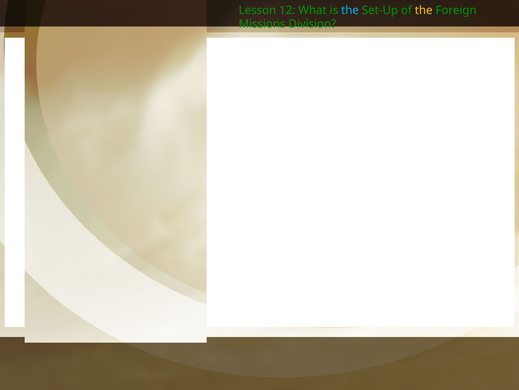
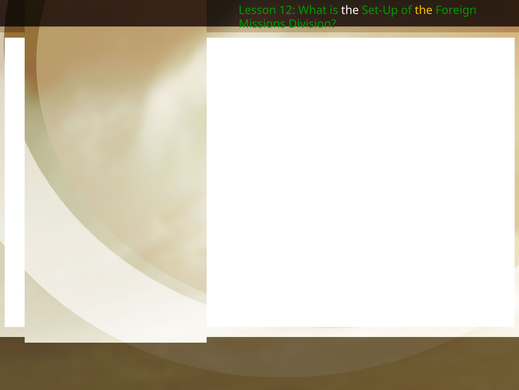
the colour: light blue -> white (350, 10)
